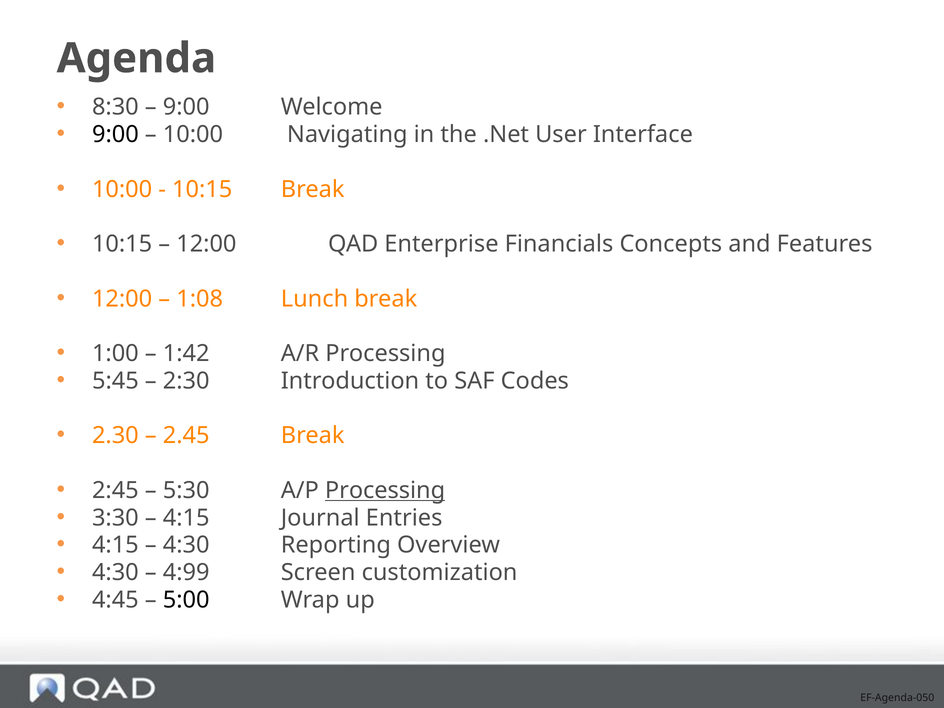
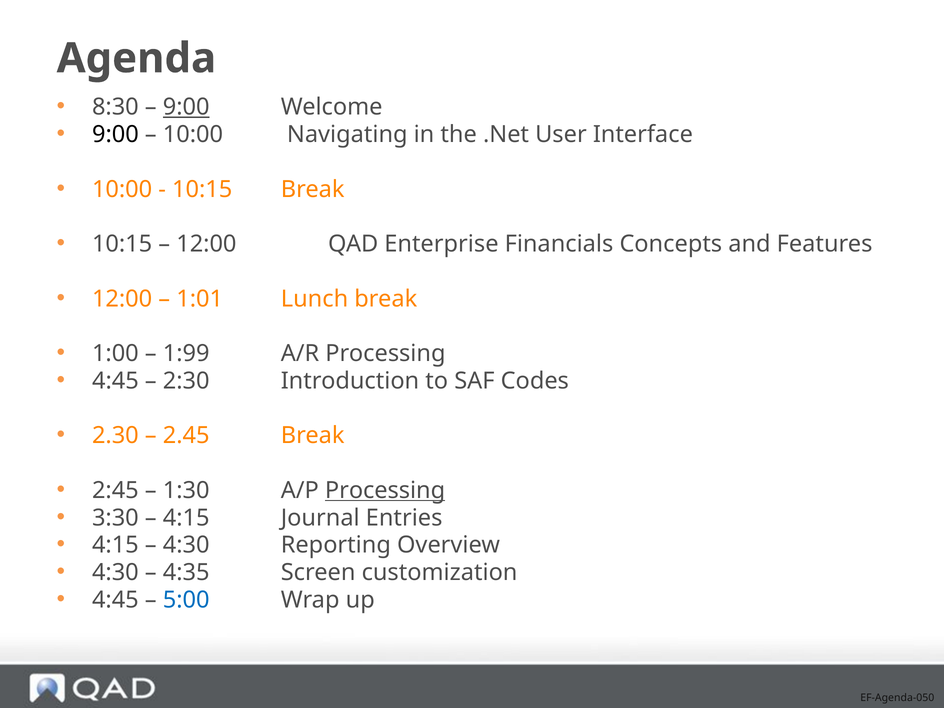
9:00 underline: none -> present (186, 107)
1:08: 1:08 -> 1:01 (200, 299)
1:42: 1:42 -> 1:99 (186, 353)
5:45: 5:45 -> 4:45 (115, 381)
5:30: 5:30 -> 1:30 (186, 490)
4:99: 4:99 -> 4:35 (186, 573)
5:00 colour: black -> blue (186, 600)
